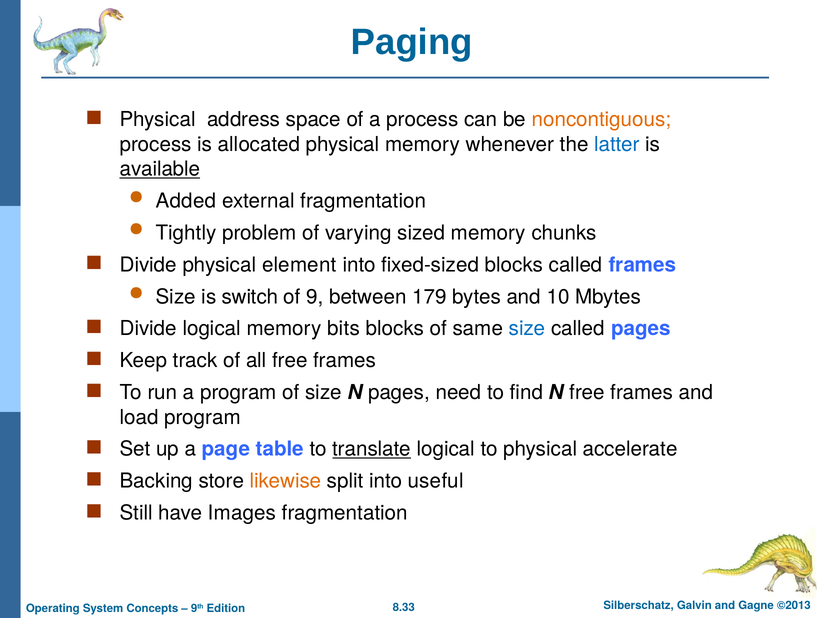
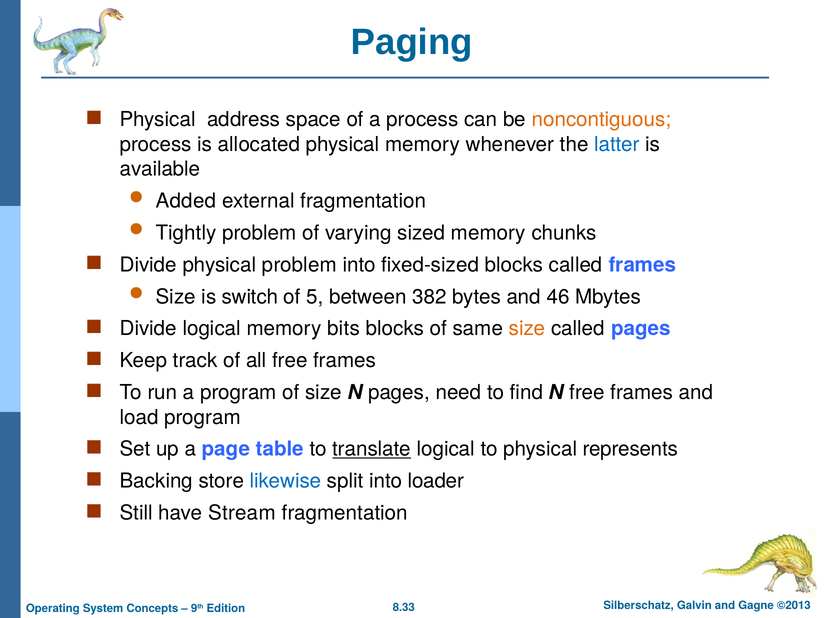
available underline: present -> none (160, 169)
physical element: element -> problem (299, 265)
9: 9 -> 5 (315, 297)
179: 179 -> 382 (429, 297)
10: 10 -> 46 (558, 297)
size colour: blue -> orange (527, 329)
accelerate: accelerate -> represents (630, 449)
likewise colour: orange -> blue (285, 481)
useful: useful -> loader (436, 481)
Images: Images -> Stream (242, 513)
